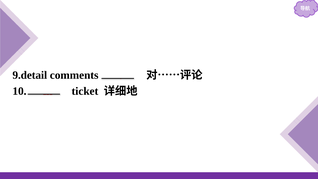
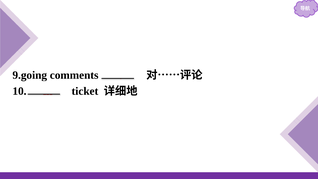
9.detail: 9.detail -> 9.going (30, 75)
